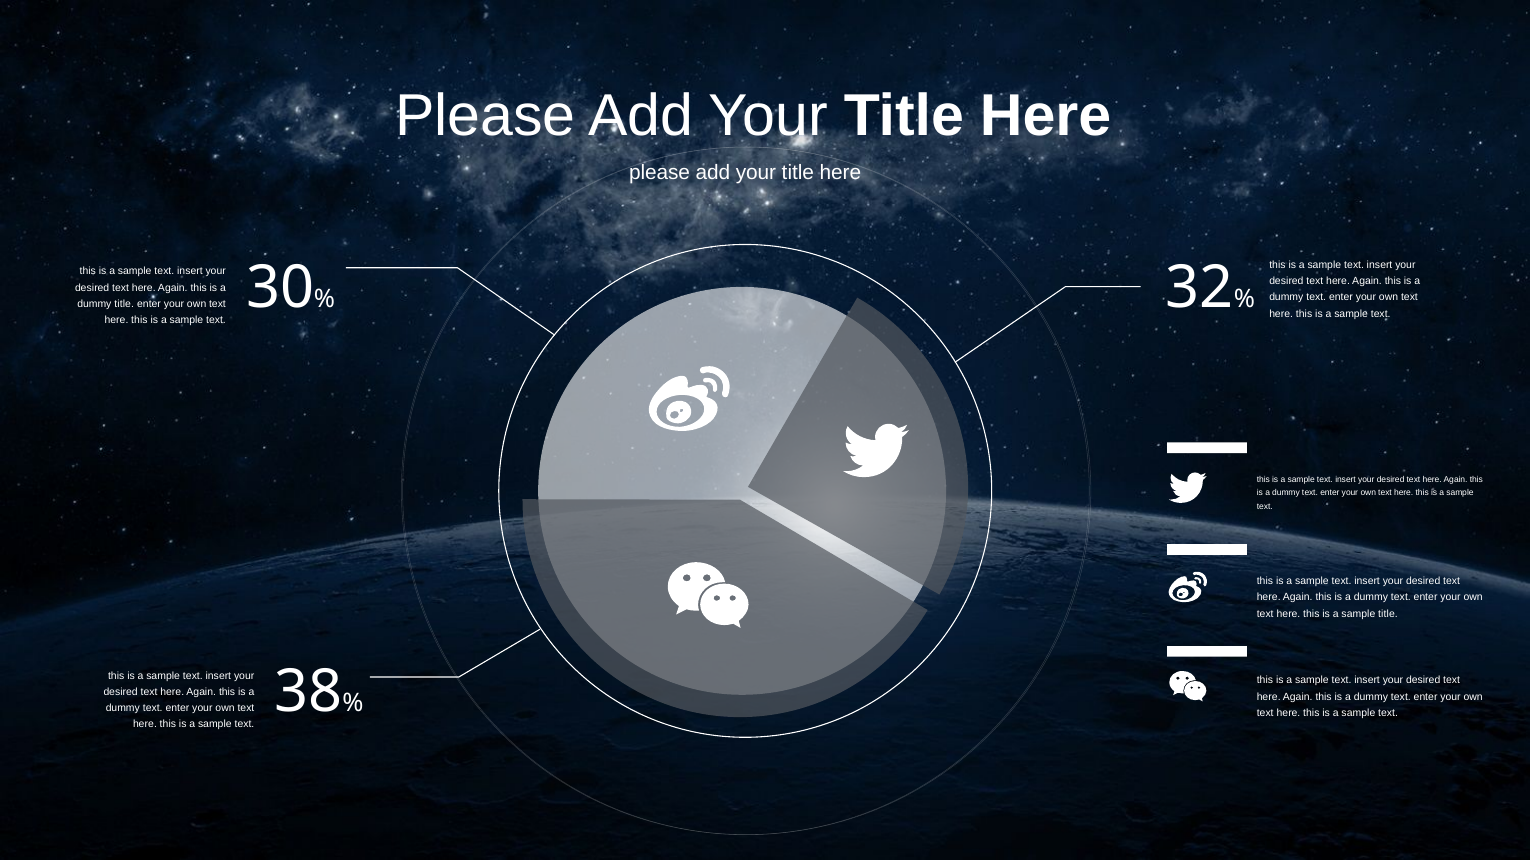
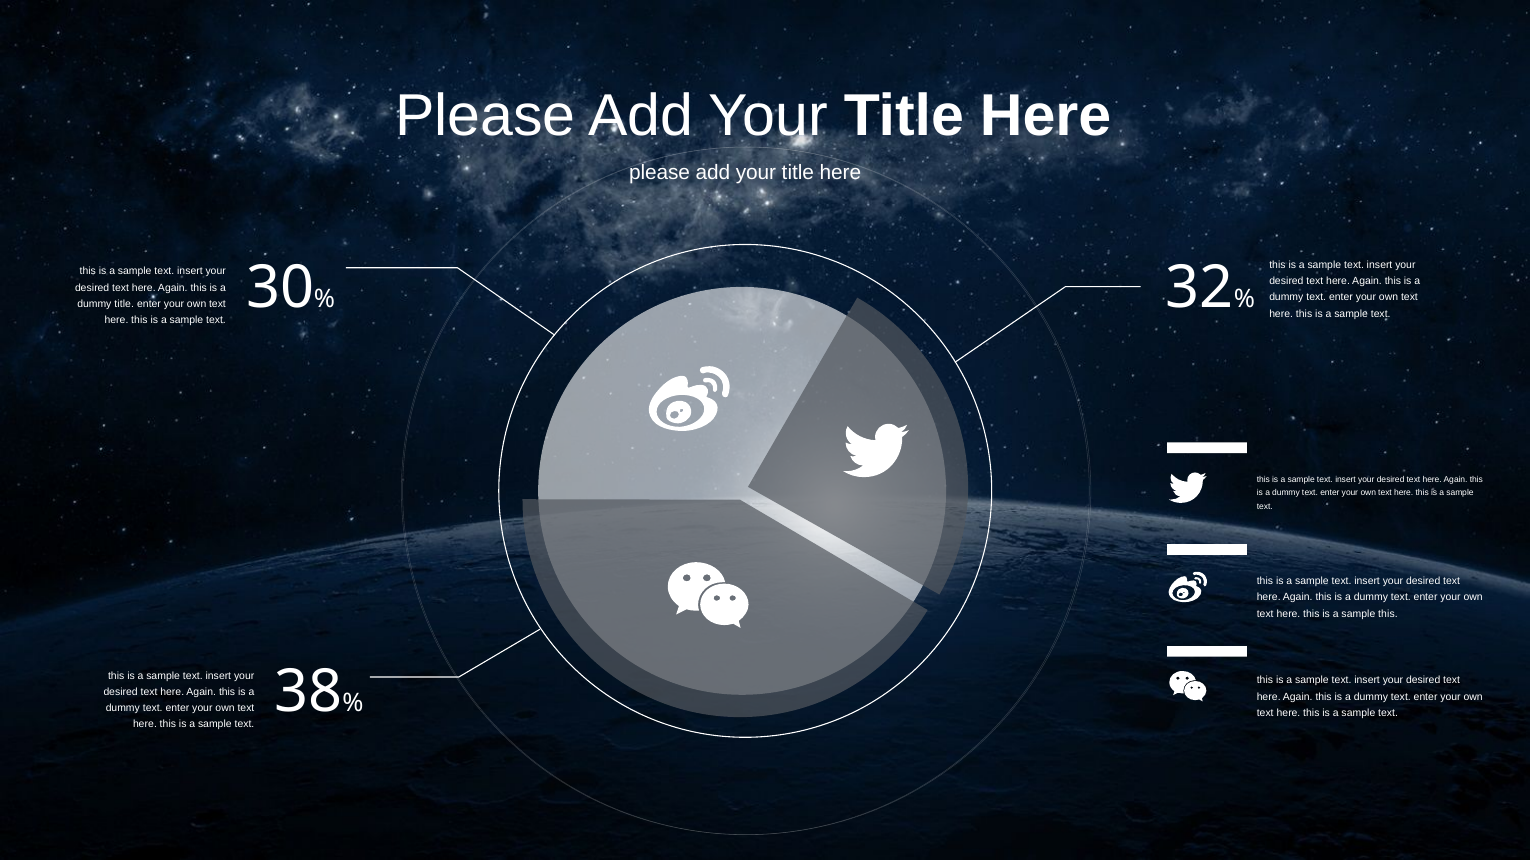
sample title: title -> this (1388, 614)
